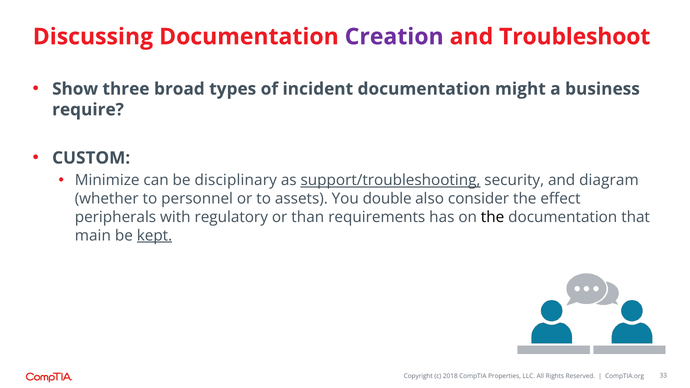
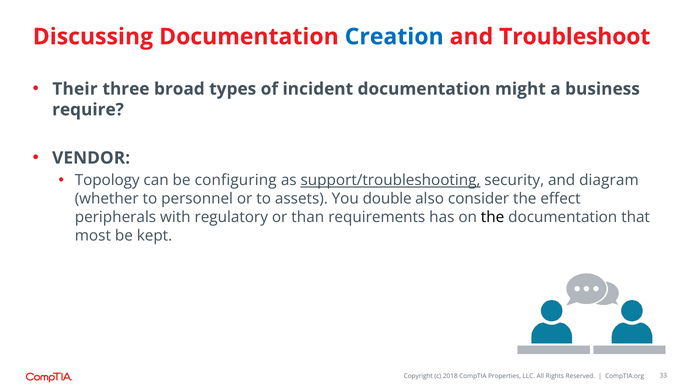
Creation colour: purple -> blue (394, 37)
Show: Show -> Their (75, 89)
CUSTOM: CUSTOM -> VENDOR (91, 158)
Minimize: Minimize -> Topology (107, 180)
disciplinary: disciplinary -> configuring (236, 180)
main: main -> most (93, 236)
kept underline: present -> none (154, 236)
